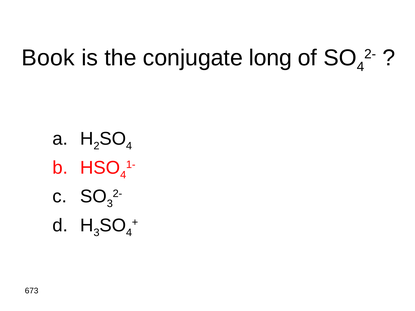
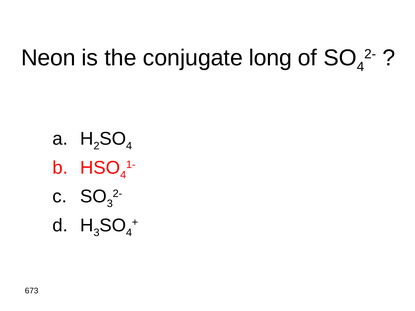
Book: Book -> Neon (48, 58)
